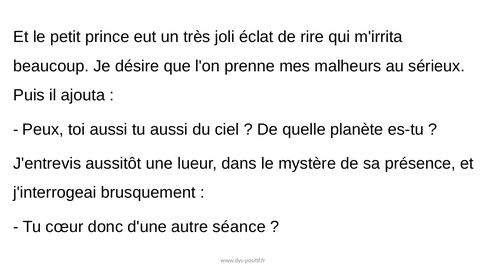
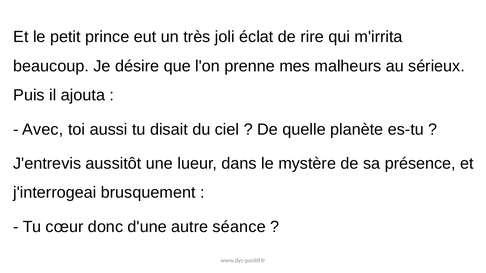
Peux: Peux -> Avec (43, 130)
tu aussi: aussi -> disait (169, 130)
